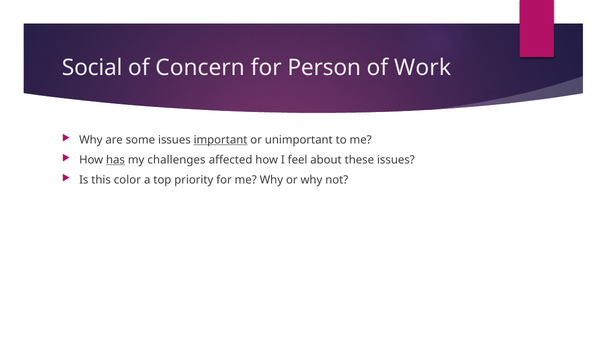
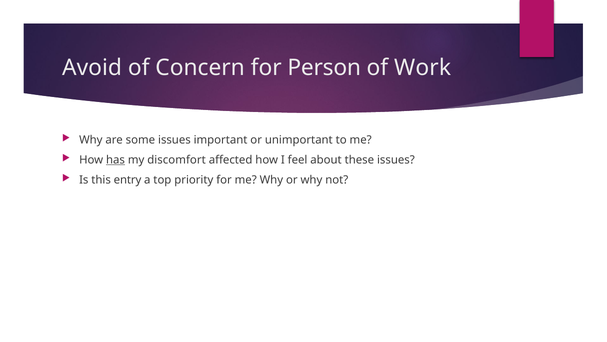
Social: Social -> Avoid (92, 68)
important underline: present -> none (221, 140)
challenges: challenges -> discomfort (177, 160)
color: color -> entry (128, 179)
